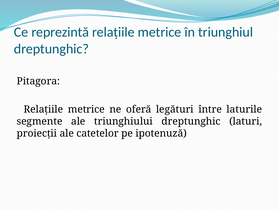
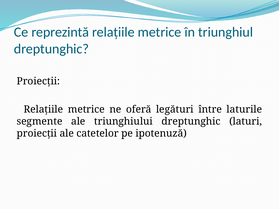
Pitagora: Pitagora -> Proiecţii (38, 81)
